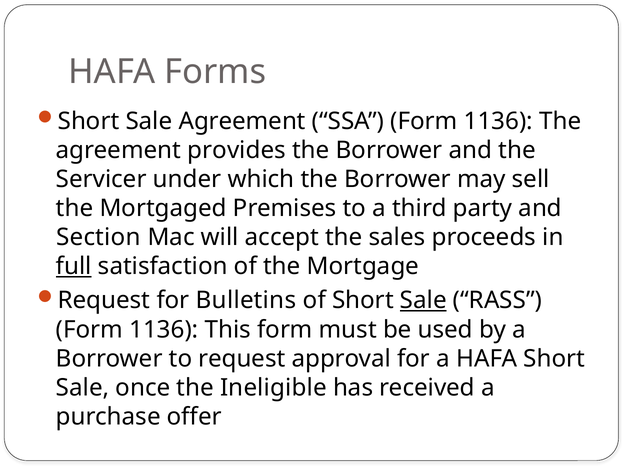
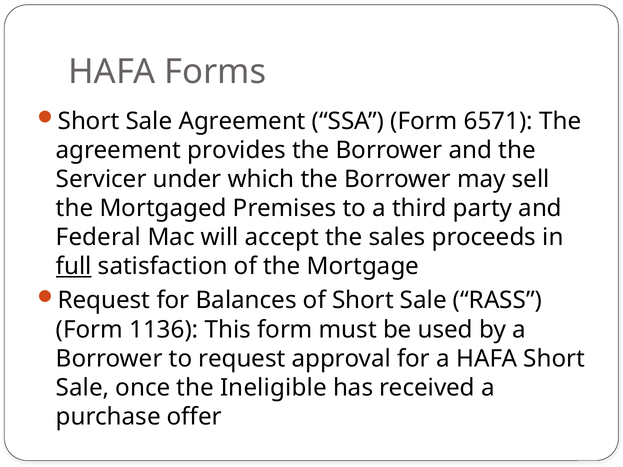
SSA Form 1136: 1136 -> 6571 (498, 121)
Section: Section -> Federal (99, 237)
Bulletins: Bulletins -> Balances (246, 301)
Sale underline: present -> none (423, 301)
